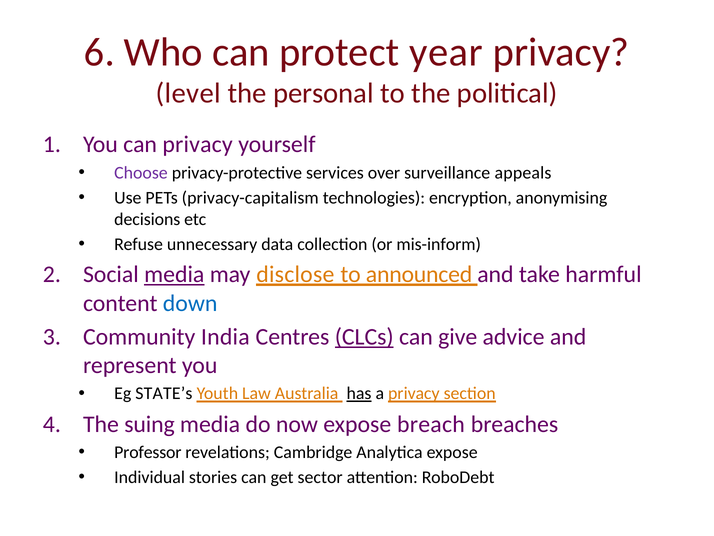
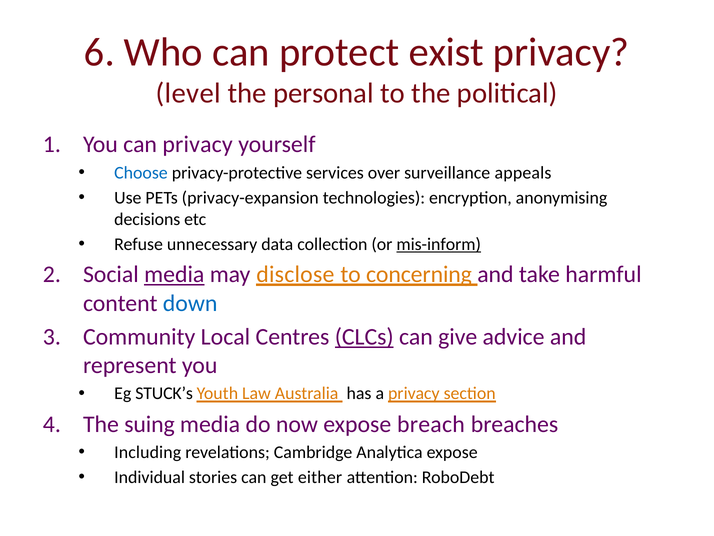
year: year -> exist (446, 52)
Choose colour: purple -> blue (141, 173)
privacy-capitalism: privacy-capitalism -> privacy-expansion (250, 198)
mis-inform underline: none -> present (439, 244)
announced: announced -> concerning (419, 274)
India: India -> Local (225, 337)
STATE’s: STATE’s -> STUCK’s (164, 393)
has underline: present -> none (359, 393)
Professor: Professor -> Including (148, 452)
sector: sector -> either (320, 477)
